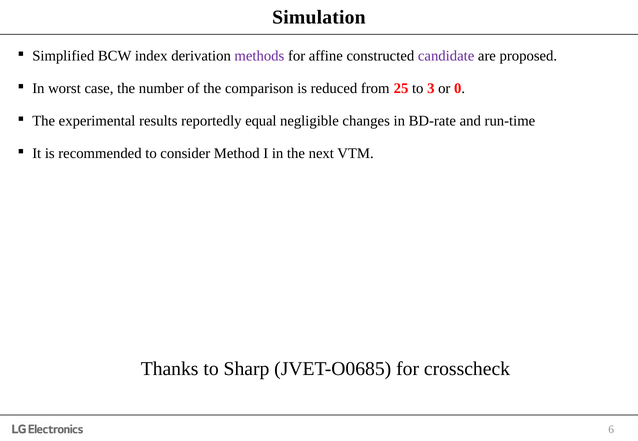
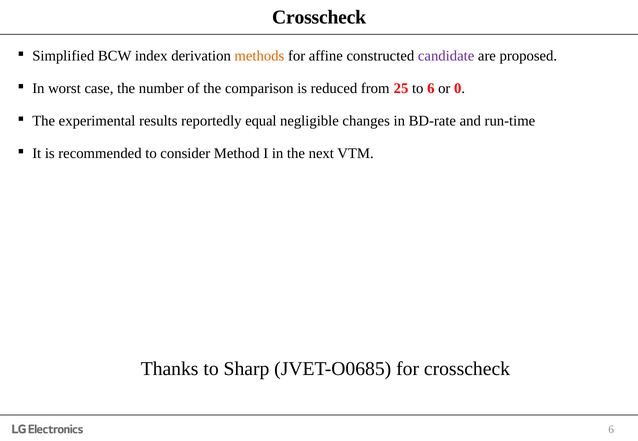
Simulation: Simulation -> Crosscheck (319, 17)
methods colour: purple -> orange (259, 56)
to 3: 3 -> 6 (431, 89)
